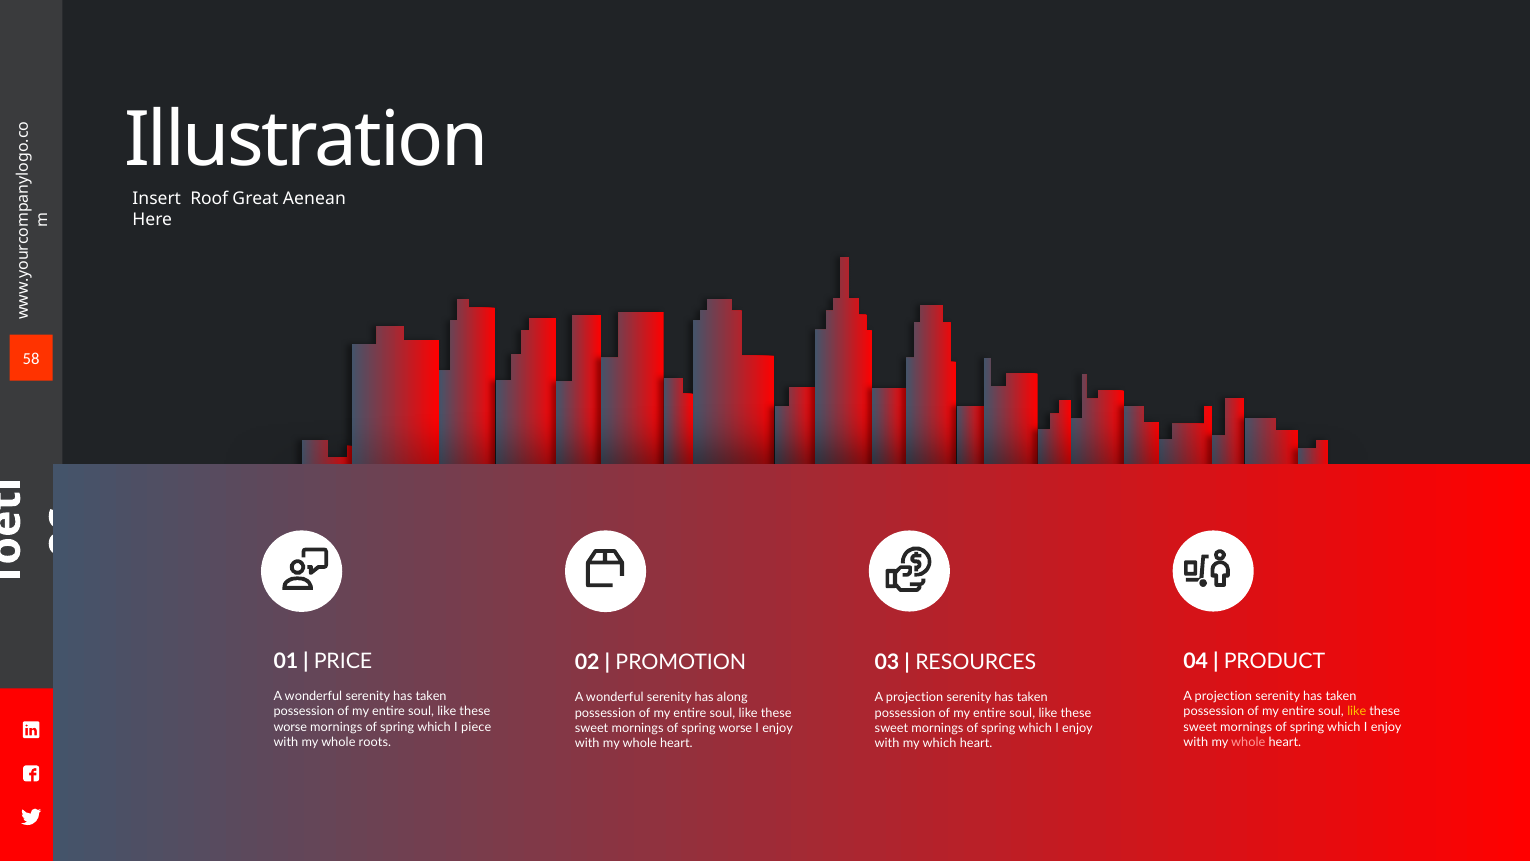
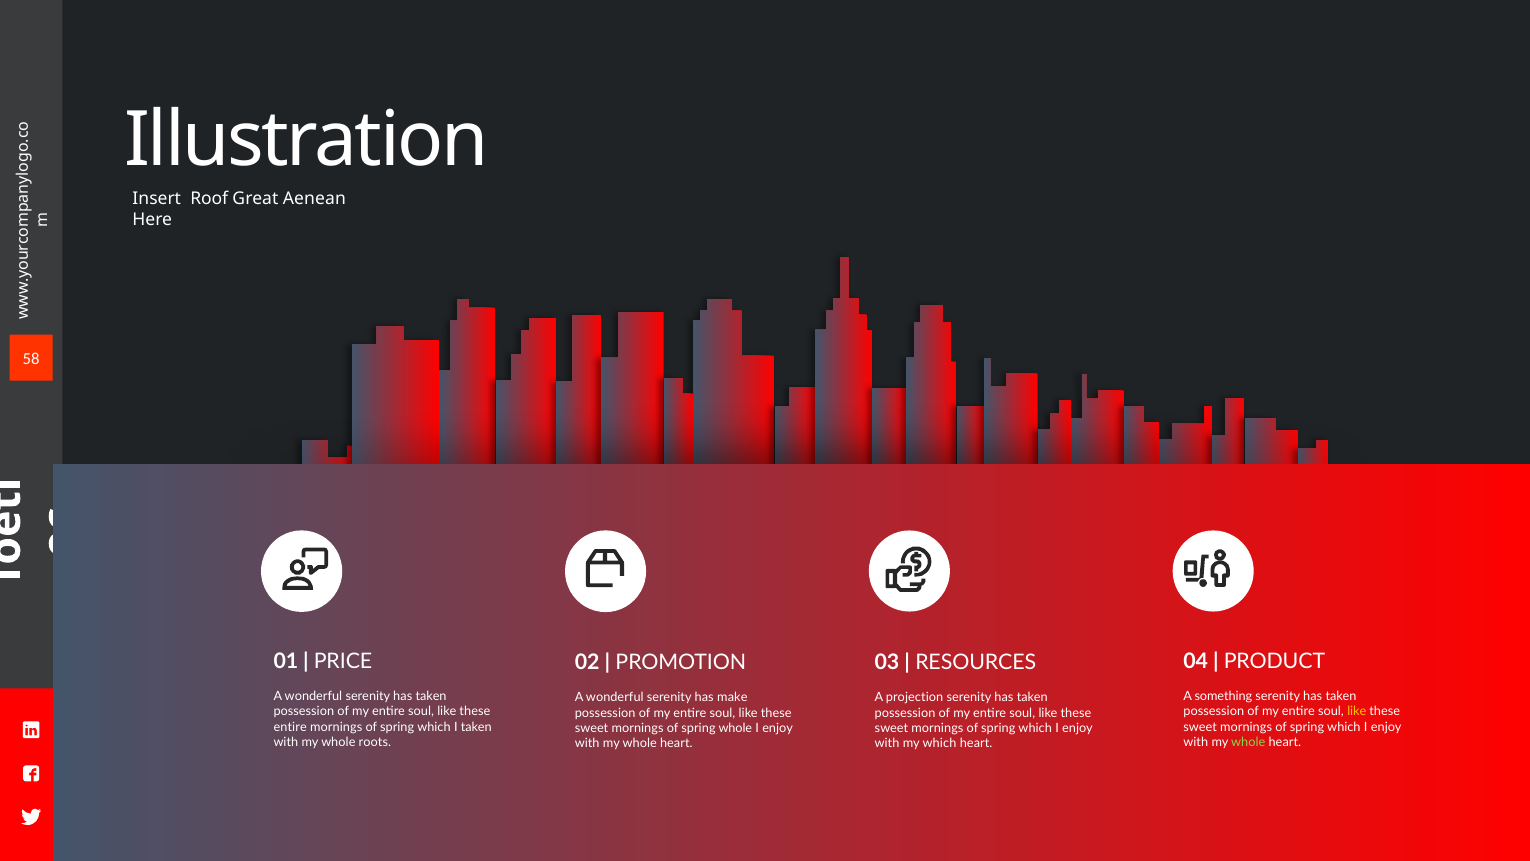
projection: projection -> something (1223, 696)
along: along -> make (732, 697)
worse: worse -> entire (290, 727)
I piece: piece -> taken (476, 727)
spring worse: worse -> whole (735, 728)
whole colour: pink -> light green (1248, 742)
